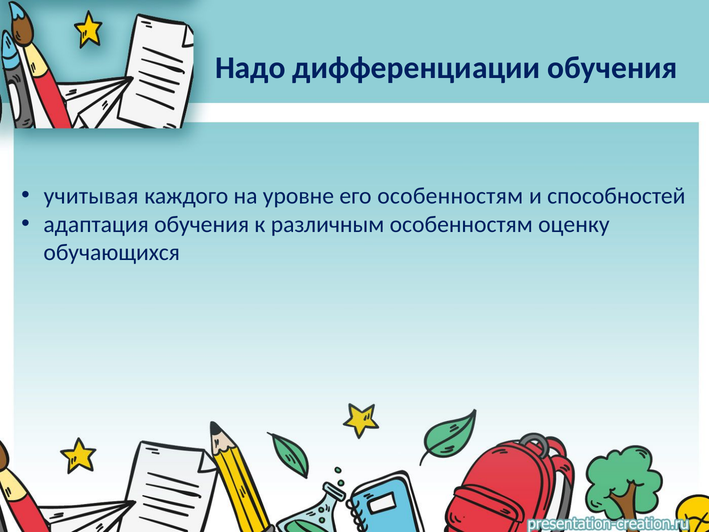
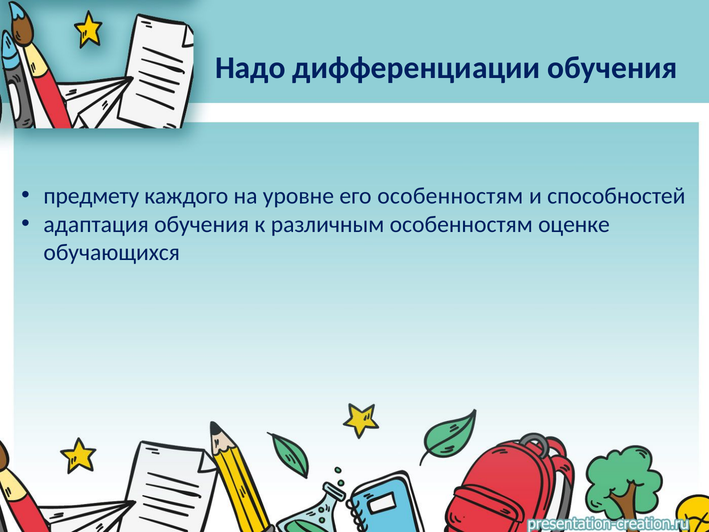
учитывая: учитывая -> предмету (91, 196)
оценку: оценку -> оценке (574, 224)
